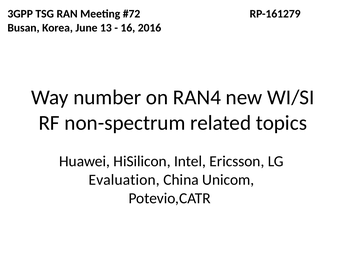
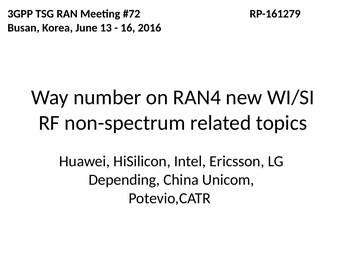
Evaluation: Evaluation -> Depending (124, 179)
